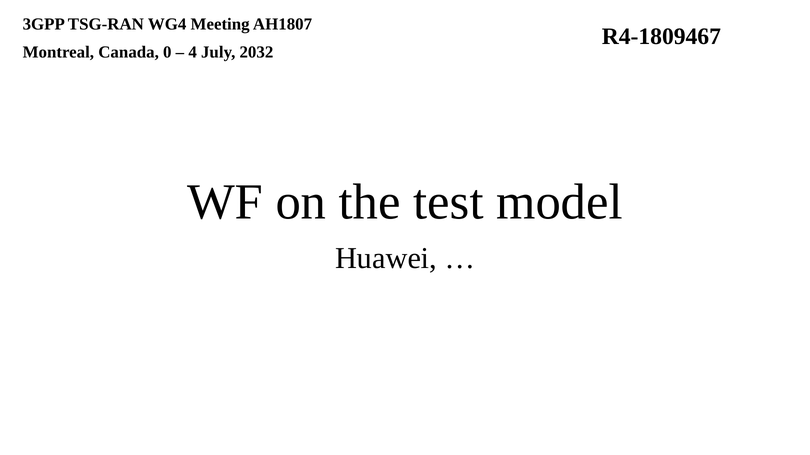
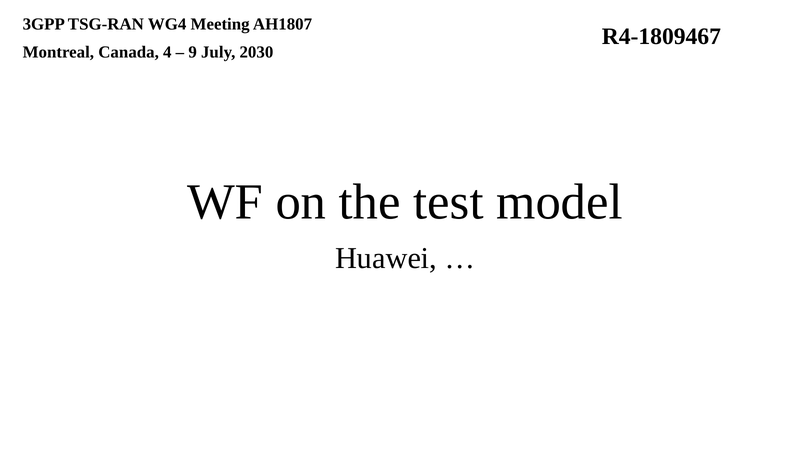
0: 0 -> 4 (167, 52)
4: 4 -> 9 (193, 52)
2032: 2032 -> 2030 (256, 52)
